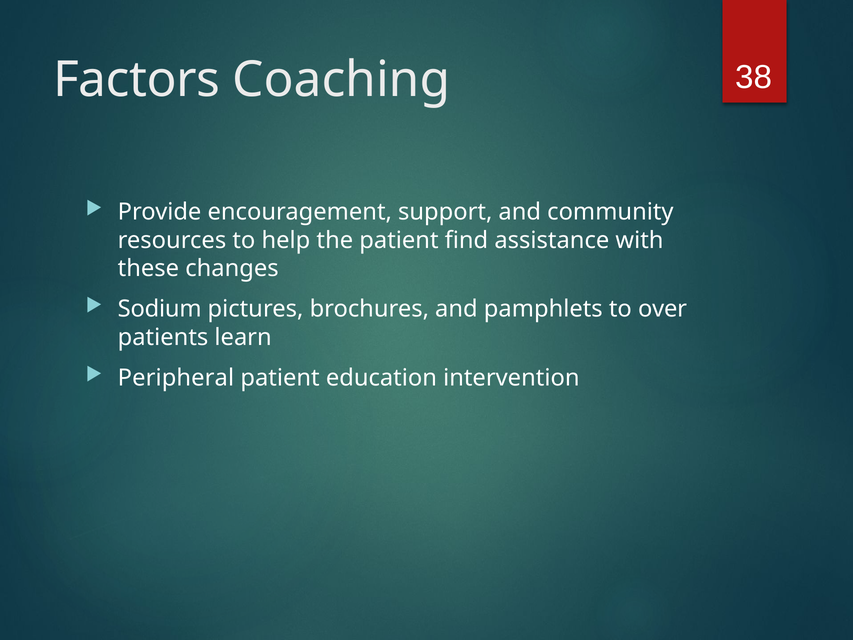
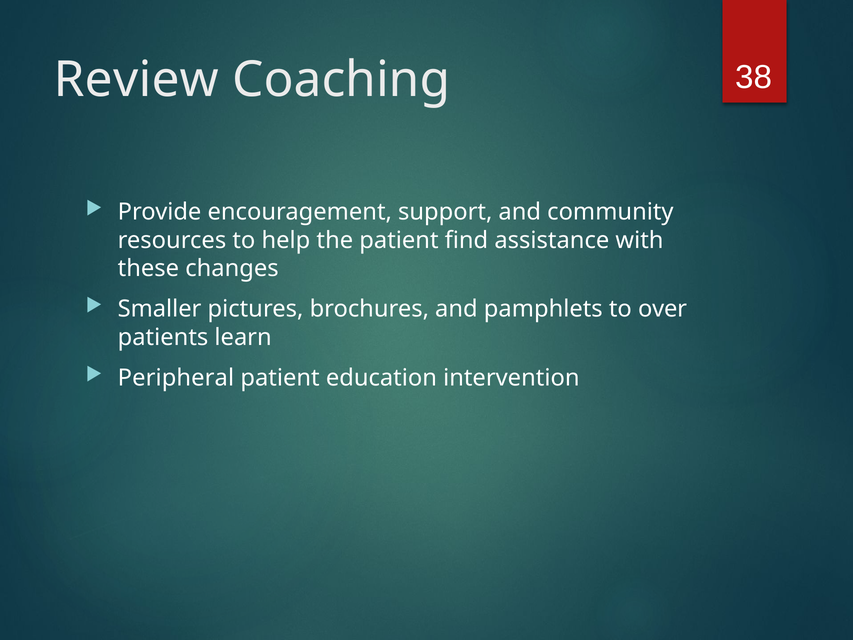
Factors: Factors -> Review (136, 80)
Sodium: Sodium -> Smaller (160, 309)
